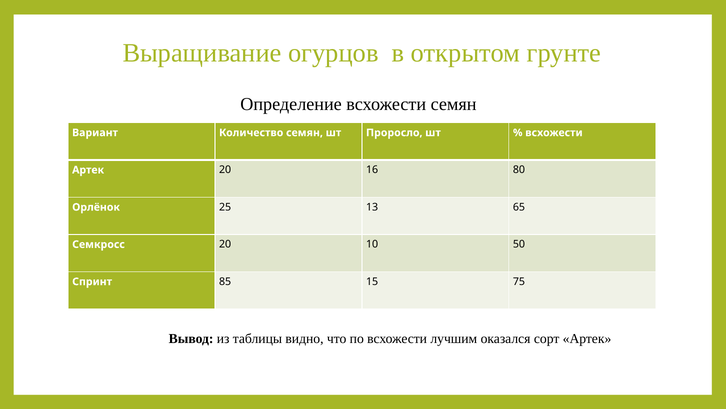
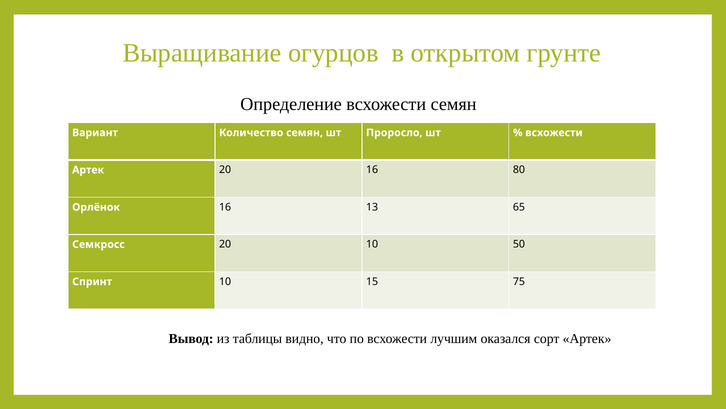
Орлёнок 25: 25 -> 16 (225, 207)
Спринт 85: 85 -> 10 (225, 281)
